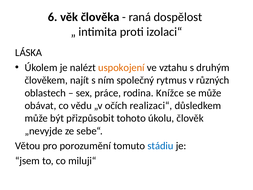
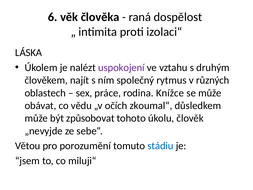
uspokojení colour: orange -> purple (121, 68)
realizaci“: realizaci“ -> zkoumal“ (151, 105)
přizpůsobit: přizpůsobit -> způsobovat (90, 118)
